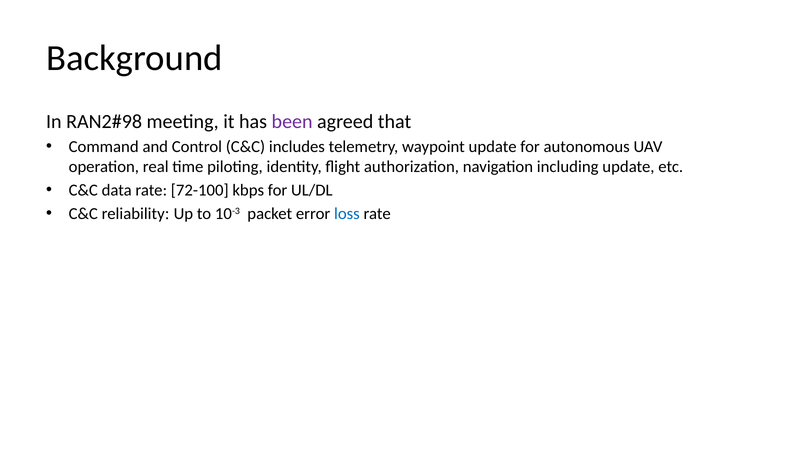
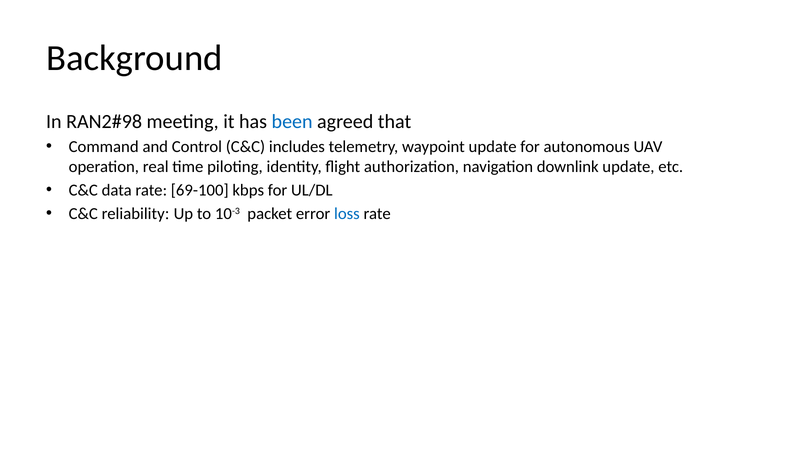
been colour: purple -> blue (292, 122)
including: including -> downlink (568, 167)
72-100: 72-100 -> 69-100 (200, 190)
